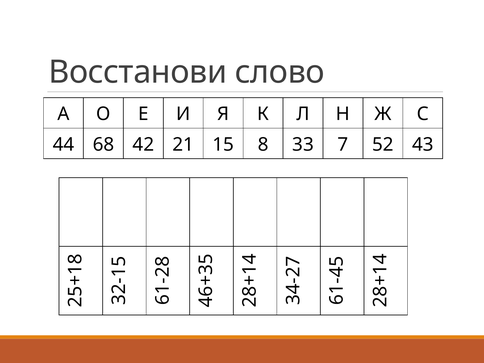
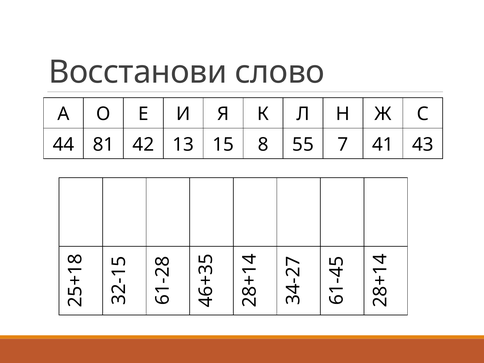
68: 68 -> 81 (103, 144)
21: 21 -> 13 (183, 144)
33: 33 -> 55 (303, 144)
52: 52 -> 41 (383, 144)
